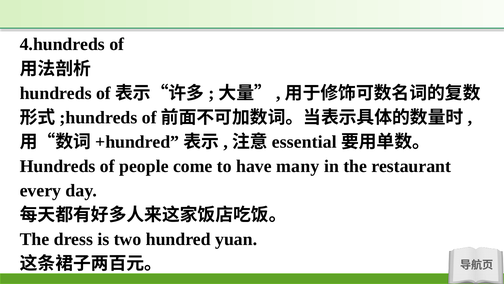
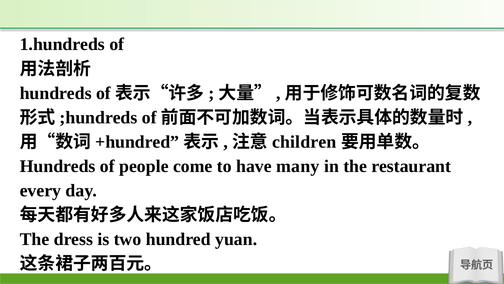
4.hundreds: 4.hundreds -> 1.hundreds (62, 44)
essential: essential -> children (304, 142)
